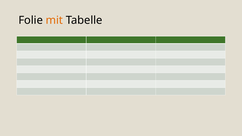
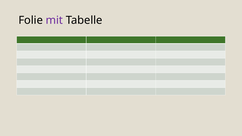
mit colour: orange -> purple (54, 20)
